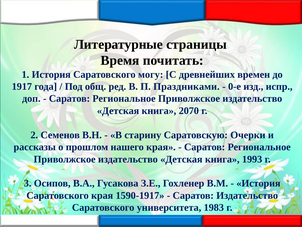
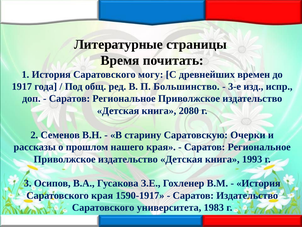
Праздниками: Праздниками -> Большинство (186, 86)
0-е: 0-е -> 3-е (235, 86)
2070: 2070 -> 2080 (189, 111)
